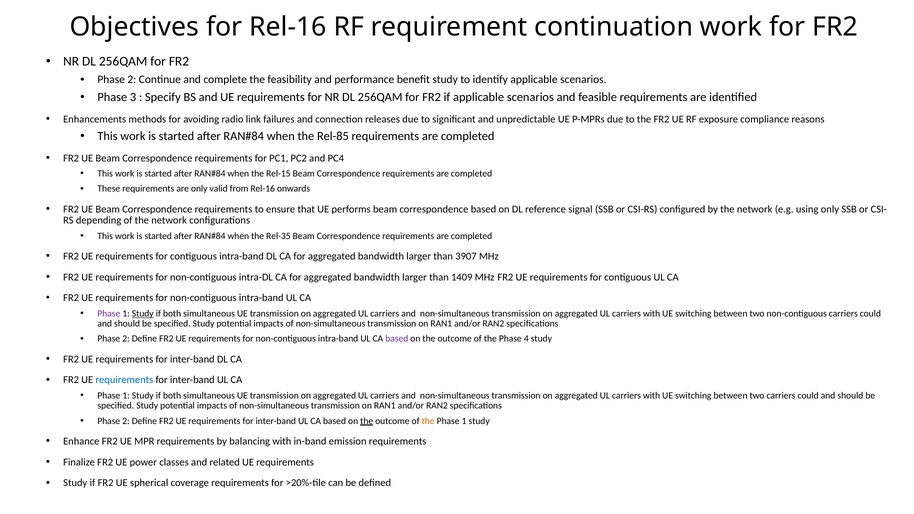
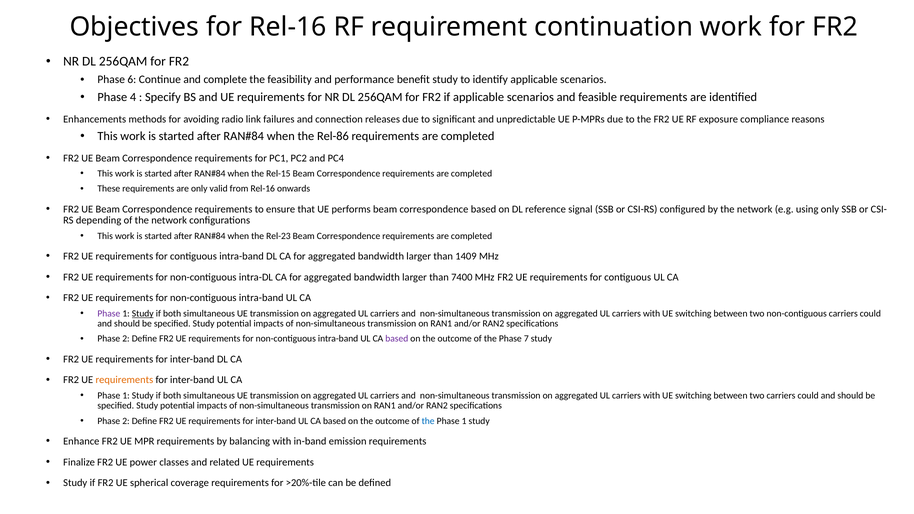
2: 2 -> 6 (132, 80)
3: 3 -> 4 (133, 97)
Rel-85: Rel-85 -> Rel-86 (333, 136)
Rel-35: Rel-35 -> Rel-23 (278, 236)
3907: 3907 -> 1409 (466, 256)
1409: 1409 -> 7400 (462, 277)
4: 4 -> 7 (526, 339)
requirements colour: blue -> orange (124, 380)
the underline: present -> none (367, 421)
the colour: orange -> blue (428, 421)
